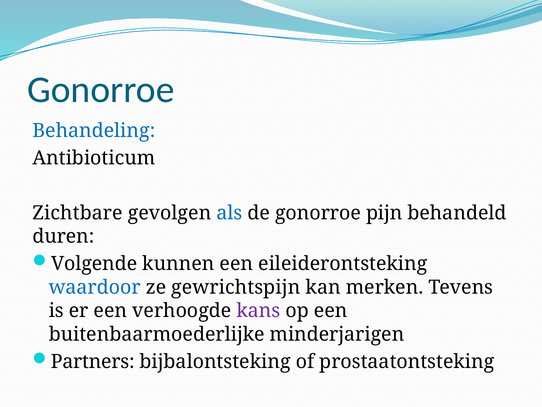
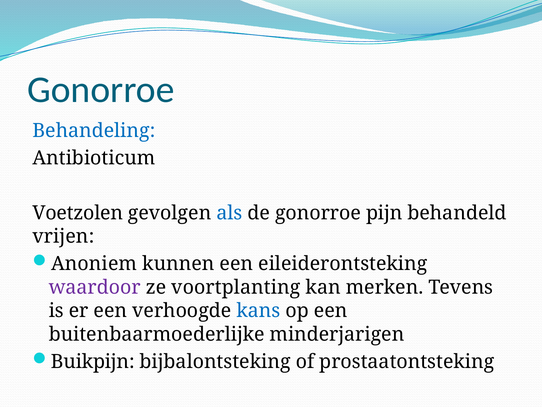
Zichtbare: Zichtbare -> Voetzolen (78, 213)
duren: duren -> vrijen (63, 236)
Volgende: Volgende -> Anoniem (94, 263)
waardoor colour: blue -> purple (95, 287)
gewrichtspijn: gewrichtspijn -> voortplanting (236, 287)
kans colour: purple -> blue (258, 310)
Partners: Partners -> Buikpijn (93, 361)
